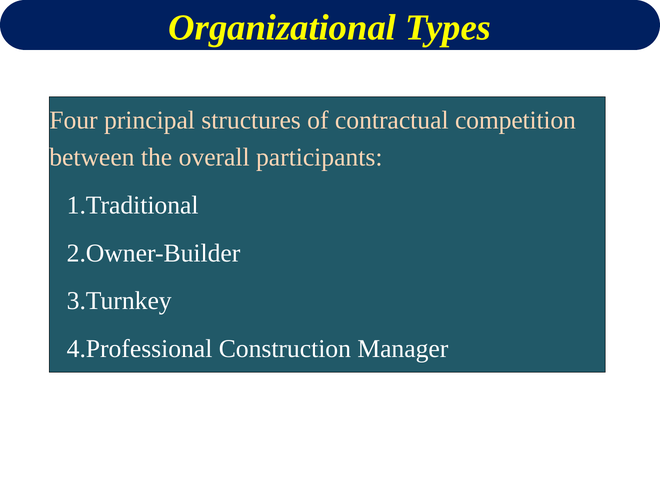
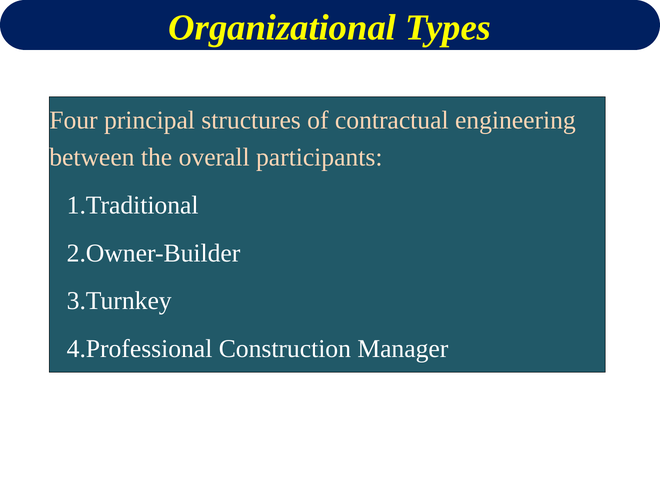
competition: competition -> engineering (515, 120)
